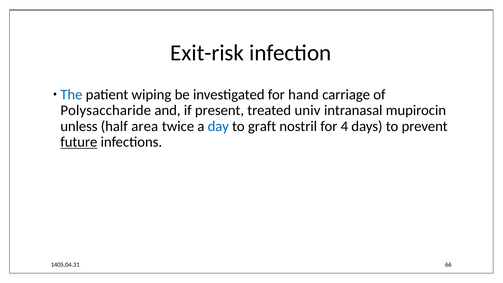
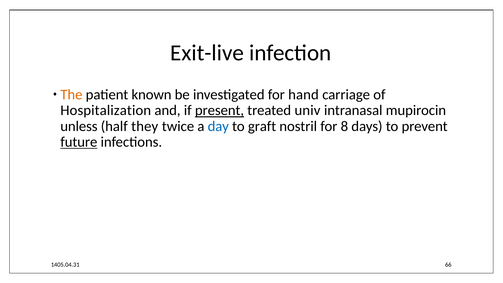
Exit-risk: Exit-risk -> Exit-live (207, 53)
The colour: blue -> orange (71, 95)
wiping: wiping -> known (152, 95)
Polysaccharide: Polysaccharide -> Hospitalization (106, 110)
present underline: none -> present (220, 110)
area: area -> they (145, 126)
4: 4 -> 8 (344, 126)
